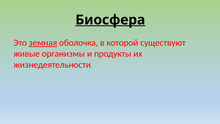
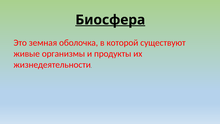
земная underline: present -> none (43, 43)
